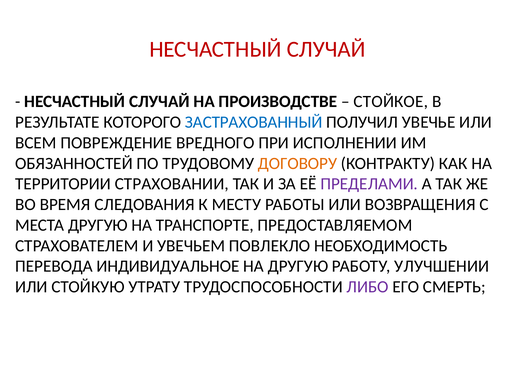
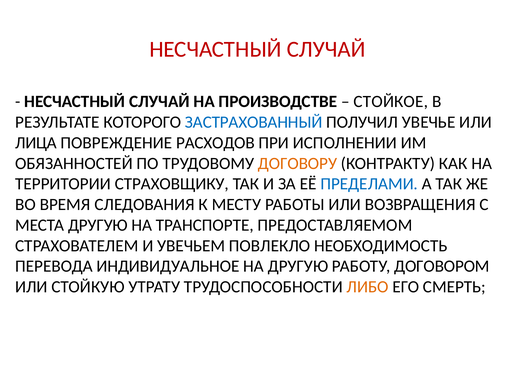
ВСЕМ: ВСЕМ -> ЛИЦА (36, 143)
ВРЕДНОГО: ВРЕДНОГО -> РАСХОДОВ (215, 143)
СТРАХОВАНИИ: СТРАХОВАНИИ -> СТРАХОВЩИКУ (172, 184)
ПРЕДЕЛАМИ colour: purple -> blue (369, 184)
УЛУЧШЕНИИ: УЛУЧШЕНИИ -> ДОГОВОРОМ (442, 266)
ЛИБО colour: purple -> orange (368, 287)
